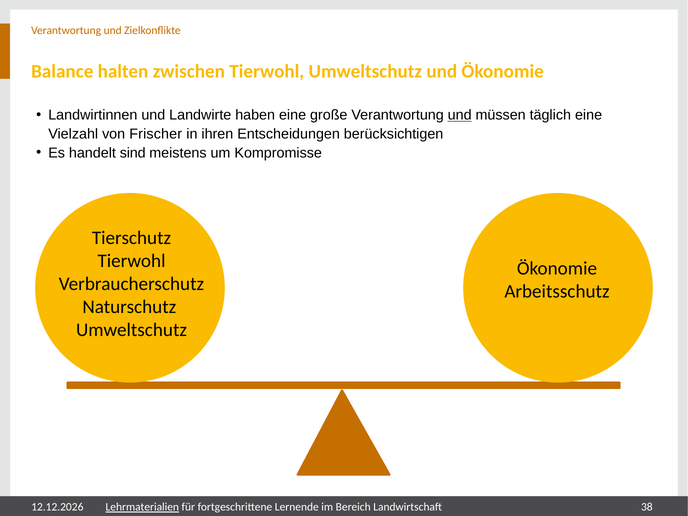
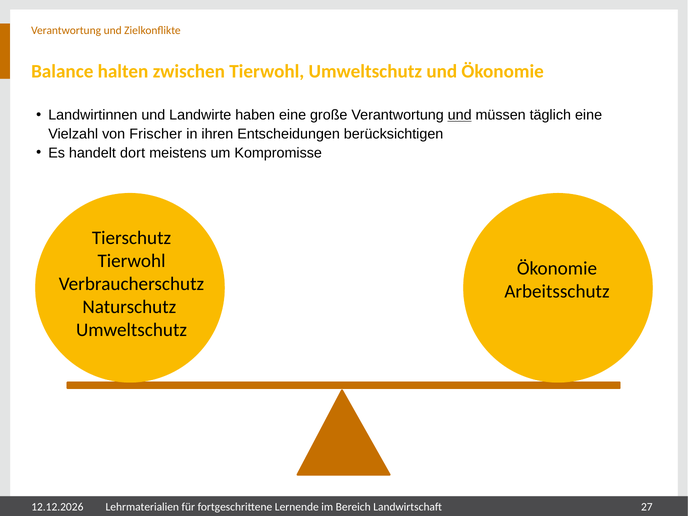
sind: sind -> dort (133, 153)
Lehrmaterialien underline: present -> none (142, 507)
38: 38 -> 27 (647, 507)
